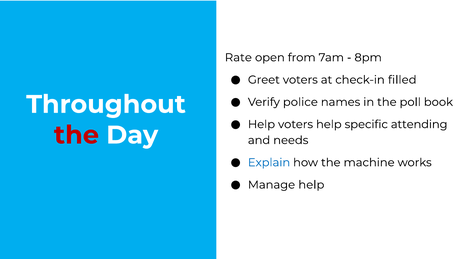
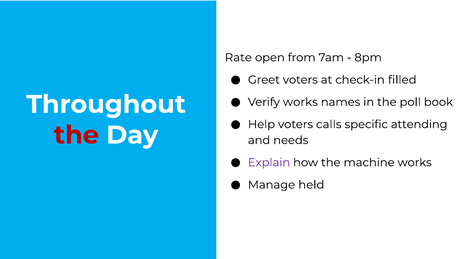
Verify police: police -> works (300, 102)
voters help: help -> calls (329, 124)
Explain colour: blue -> purple (269, 163)
Manage help: help -> held (311, 185)
